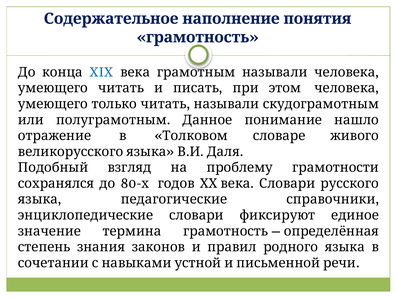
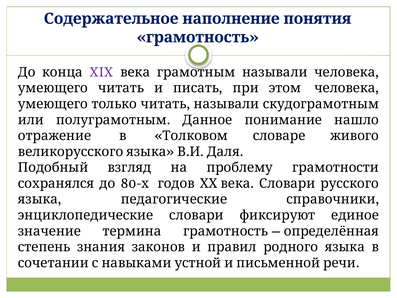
XIX colour: blue -> purple (102, 72)
